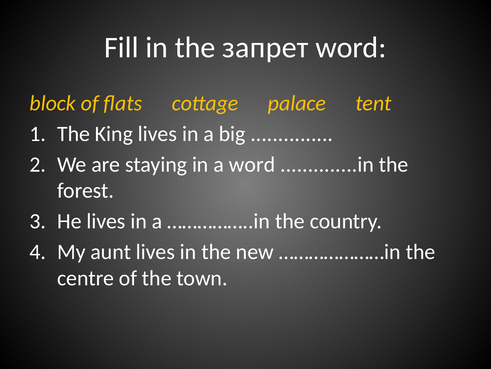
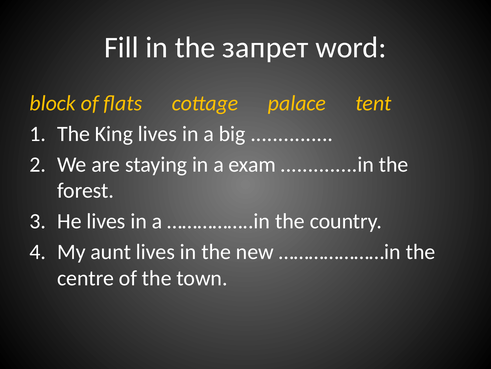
a word: word -> exam (252, 164)
